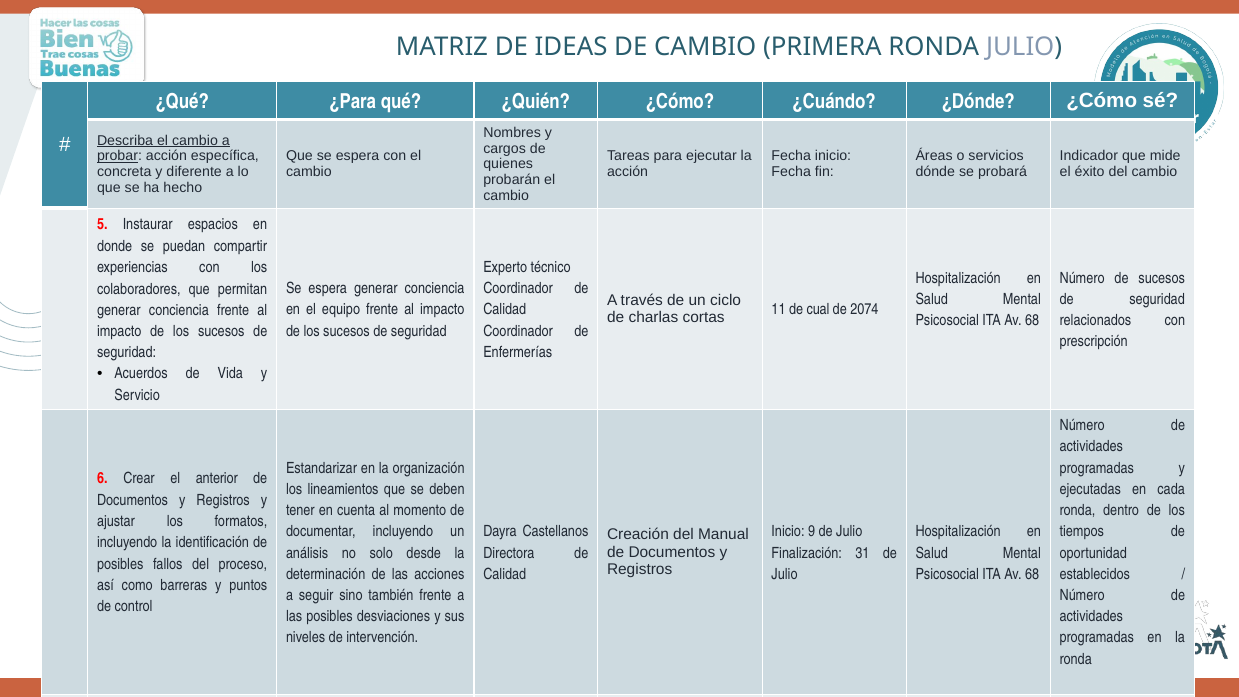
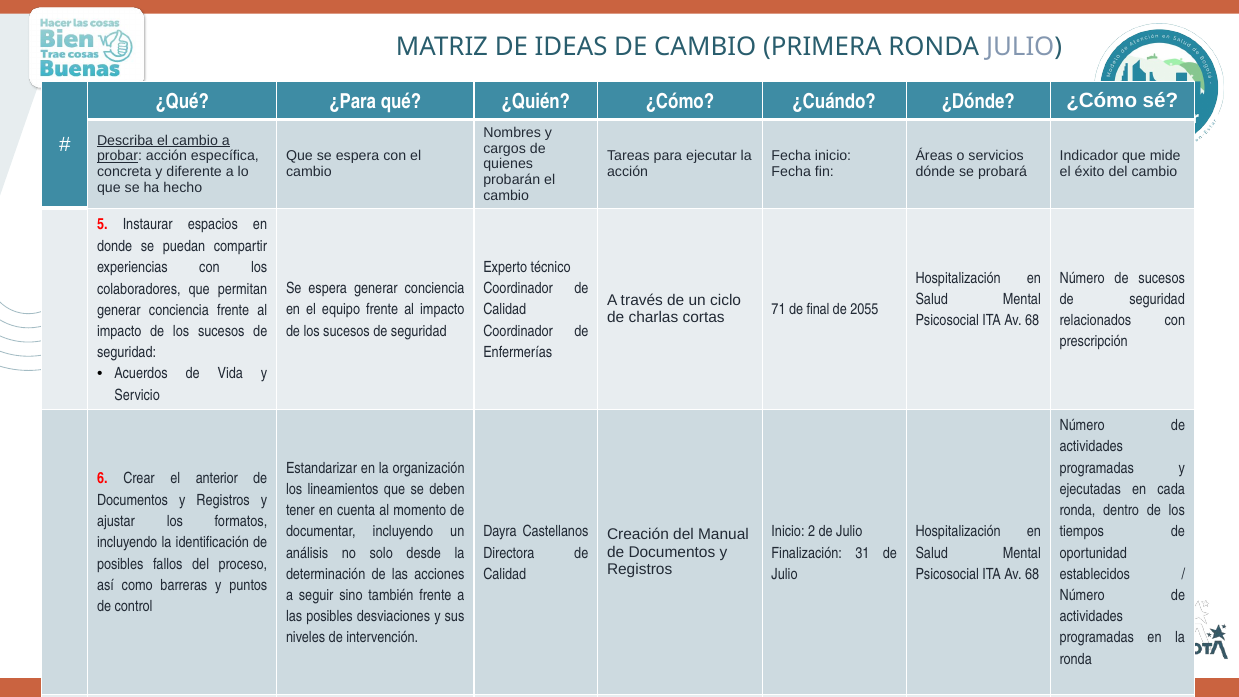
11: 11 -> 71 (779, 310)
cual: cual -> final (818, 310)
2074: 2074 -> 2055 (864, 310)
9: 9 -> 2 (812, 532)
